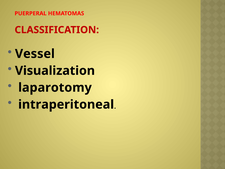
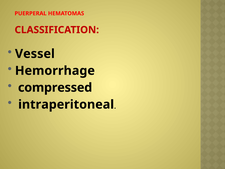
Visualization: Visualization -> Hemorrhage (55, 71)
laparotomy: laparotomy -> compressed (55, 87)
